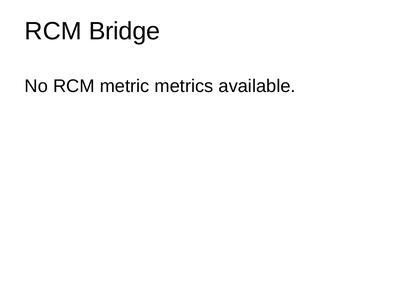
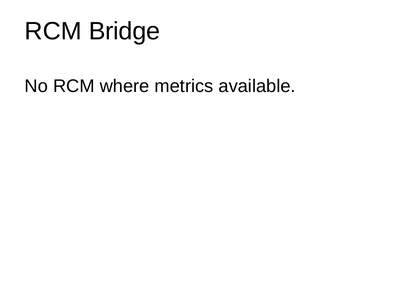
metric: metric -> where (125, 86)
